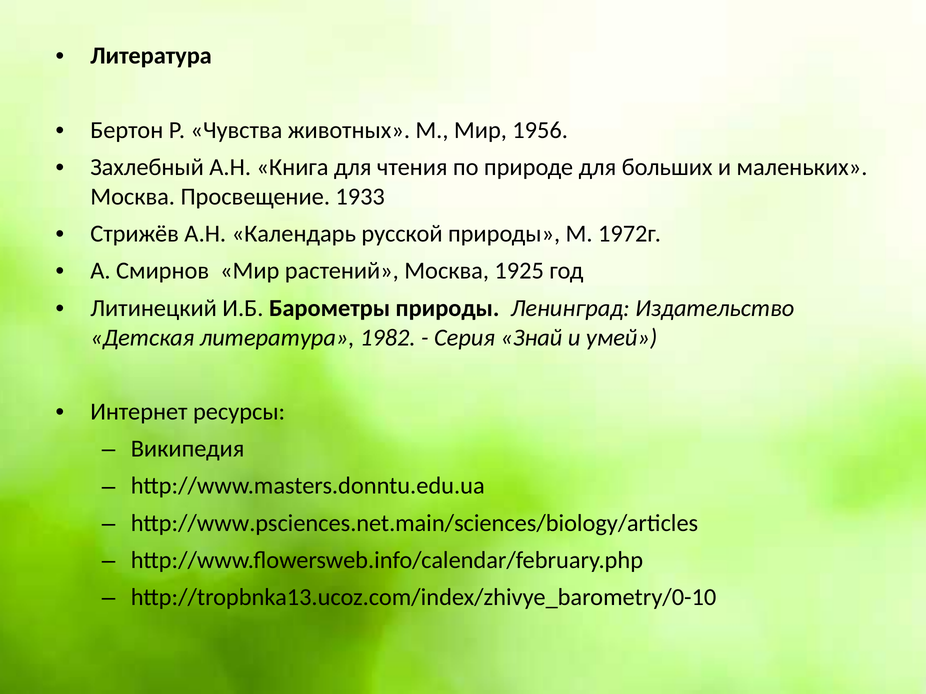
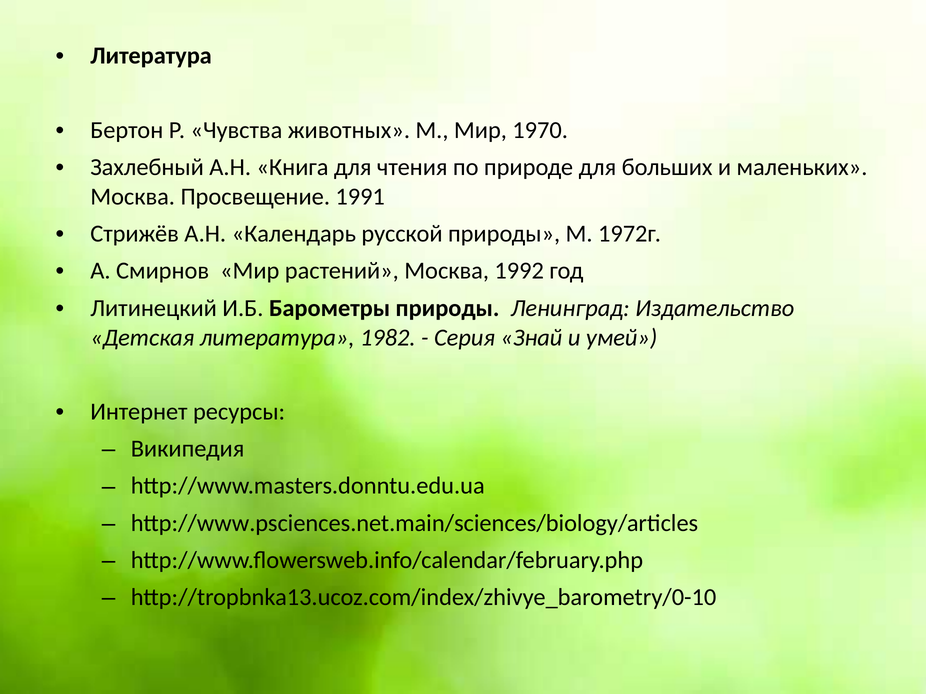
1956: 1956 -> 1970 (540, 130)
1933: 1933 -> 1991 (360, 197)
1925: 1925 -> 1992 (519, 271)
